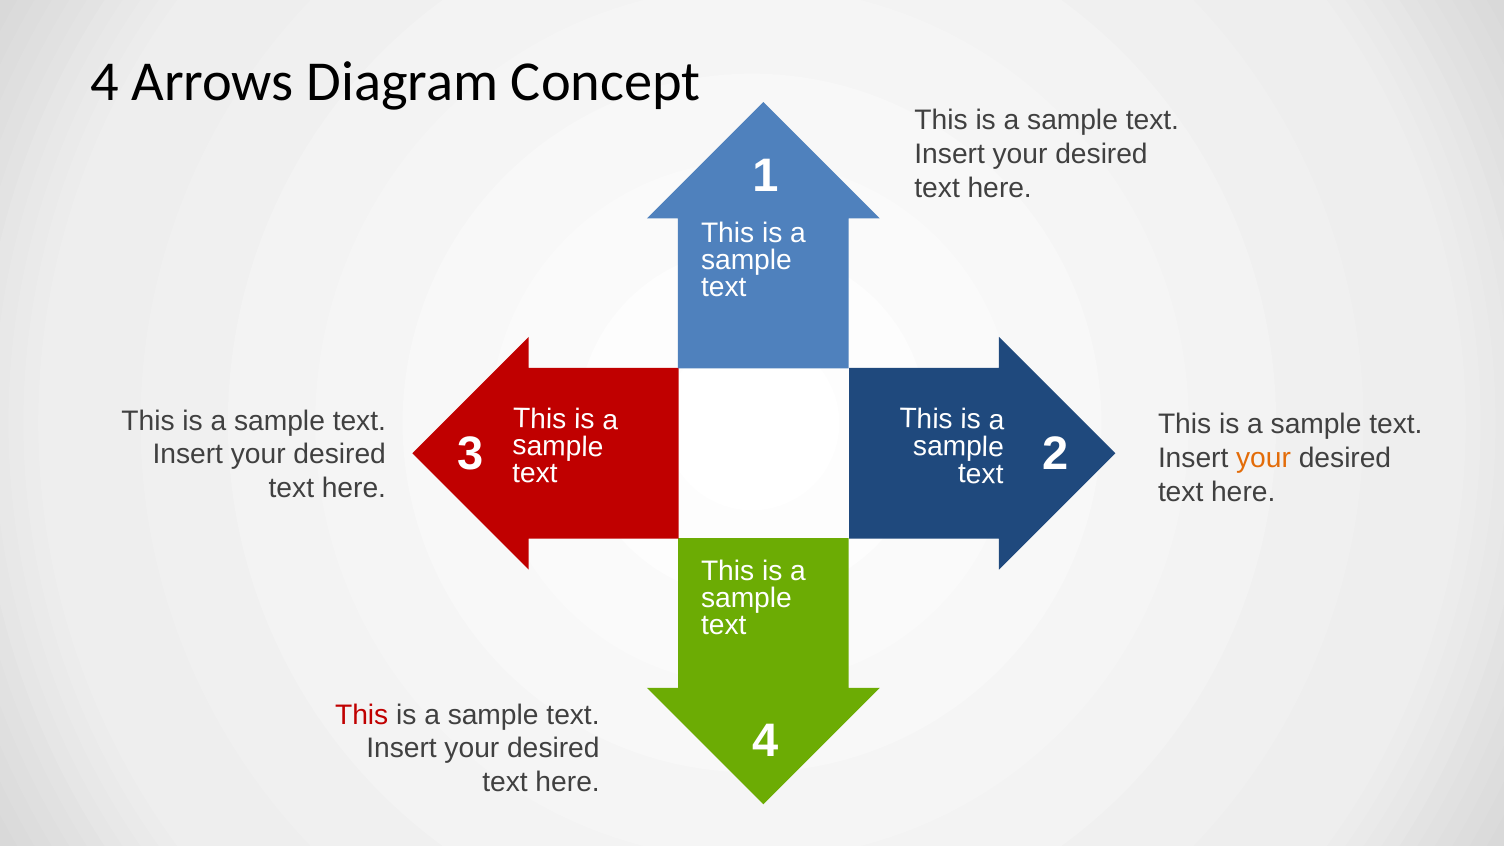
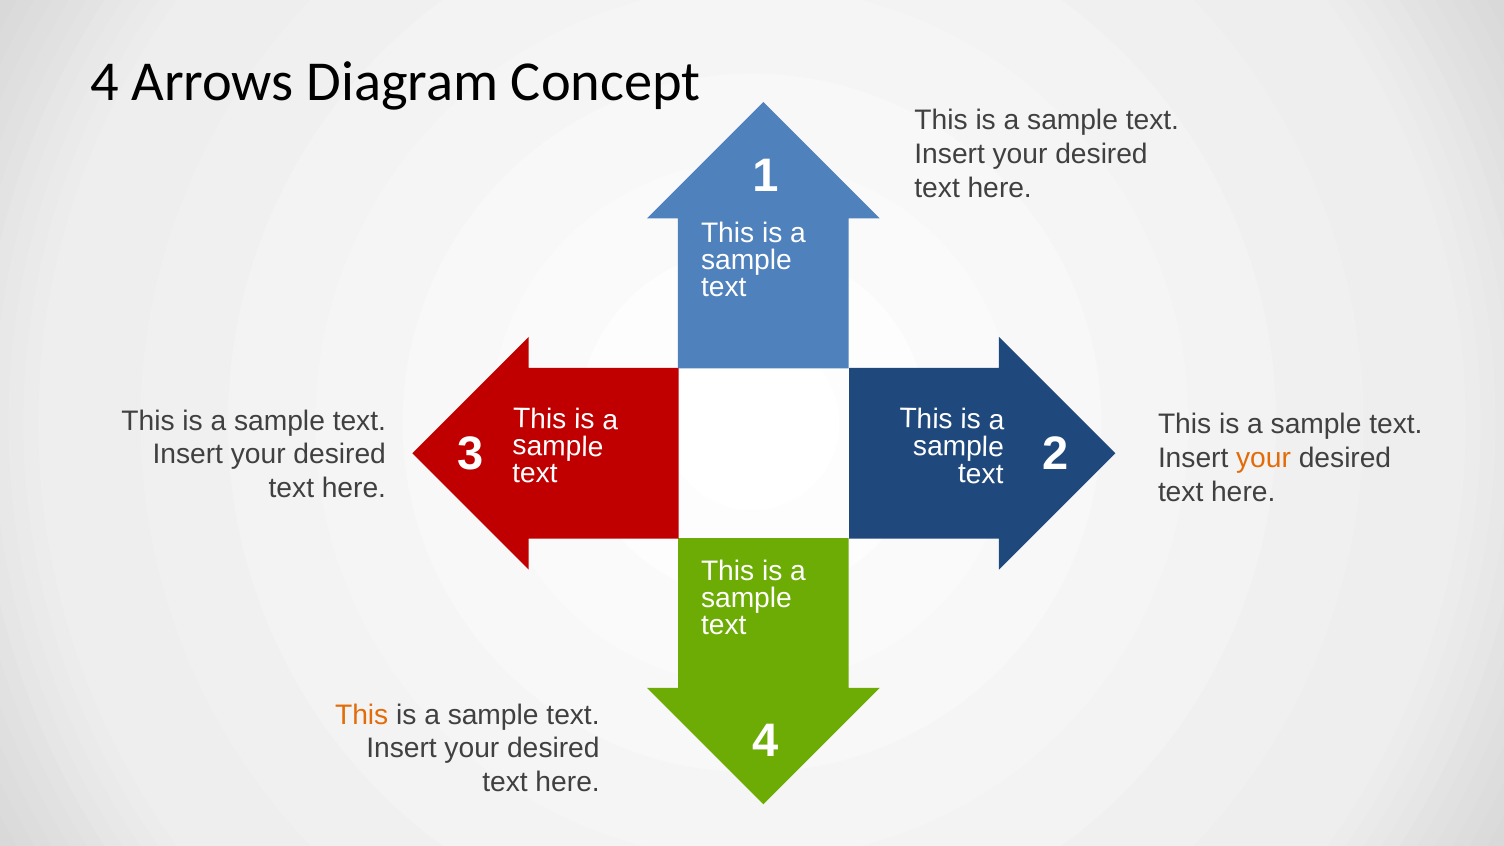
This colour: red -> orange (362, 715)
